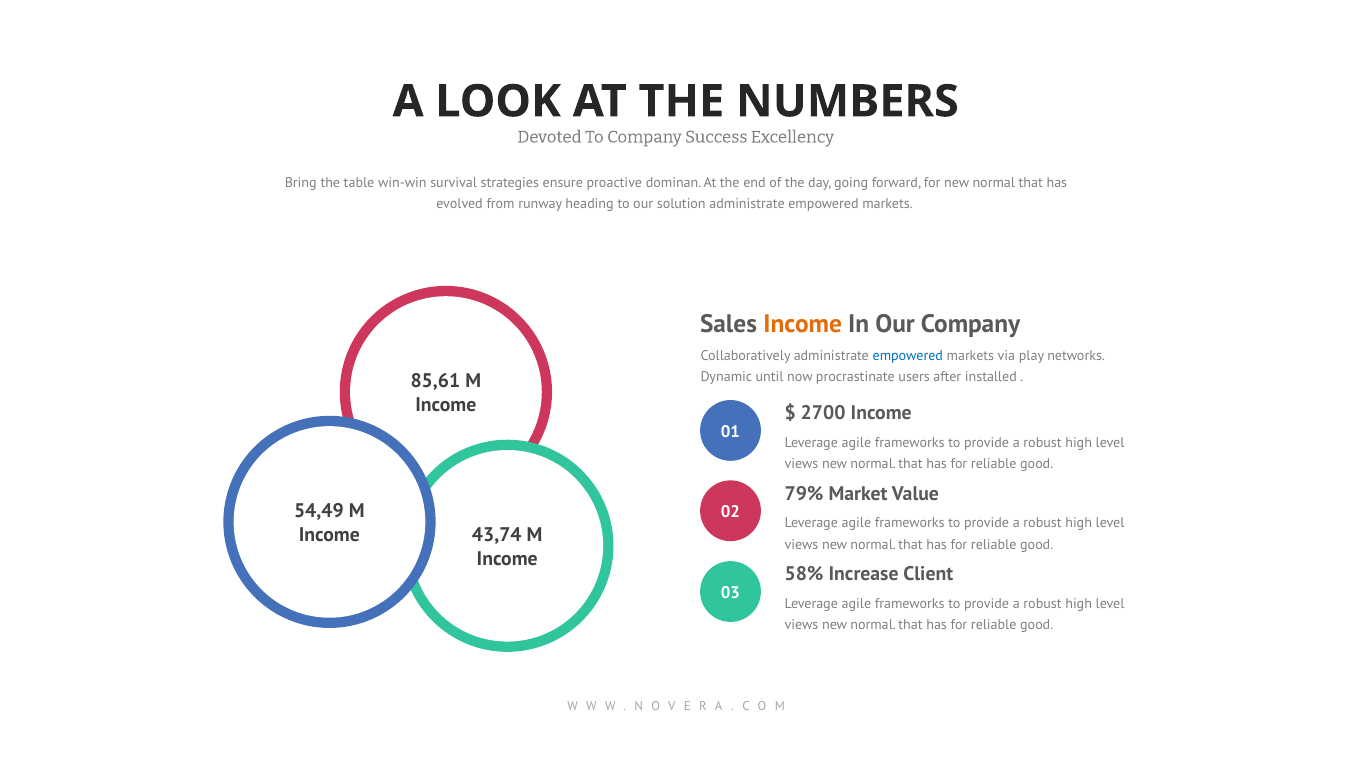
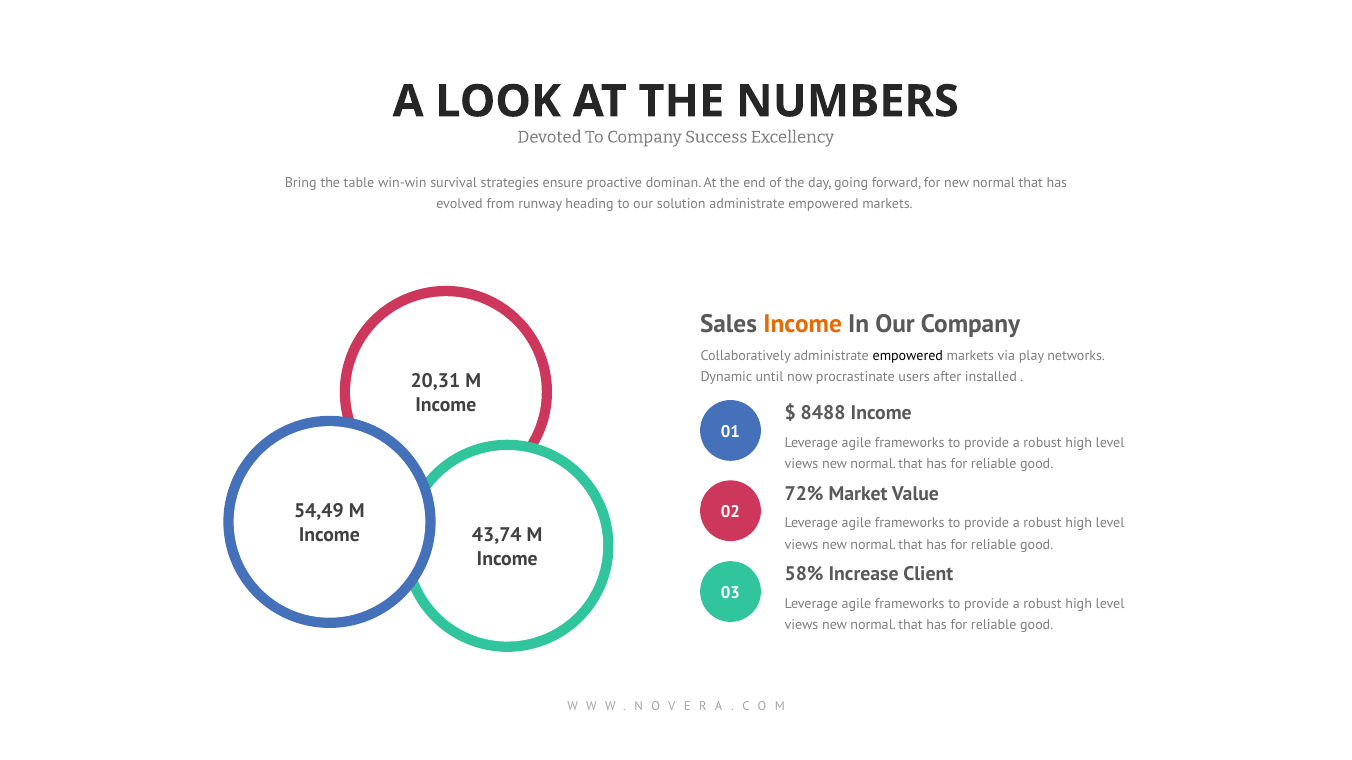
empowered colour: blue -> black (908, 356)
85,61: 85,61 -> 20,31 (435, 381)
2700: 2700 -> 8488 (823, 414)
79%: 79% -> 72% (804, 494)
